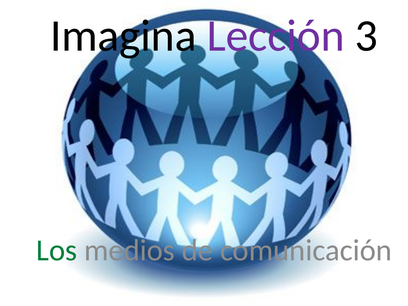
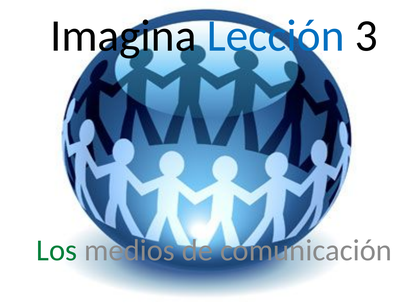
Lección colour: purple -> blue (276, 36)
